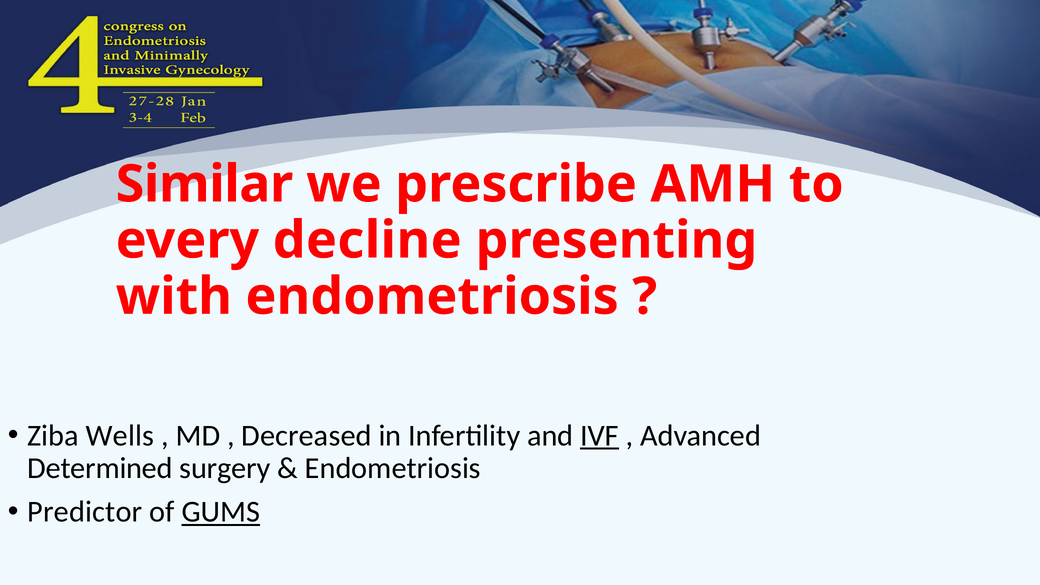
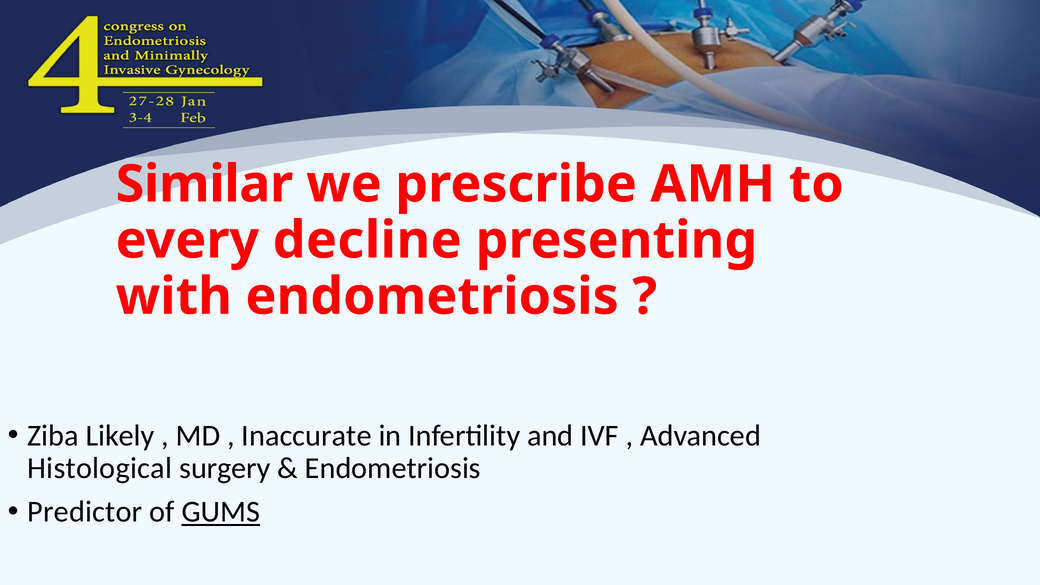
Wells: Wells -> Likely (120, 436)
Decreased: Decreased -> Inaccurate (307, 436)
IVF underline: present -> none (600, 436)
Determined: Determined -> Histological (100, 468)
